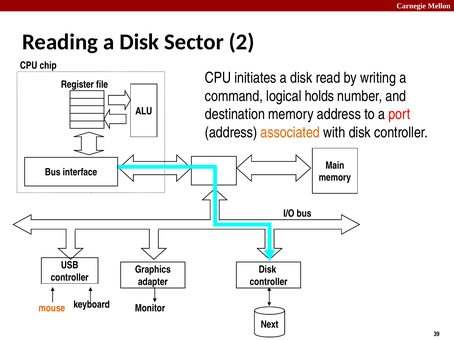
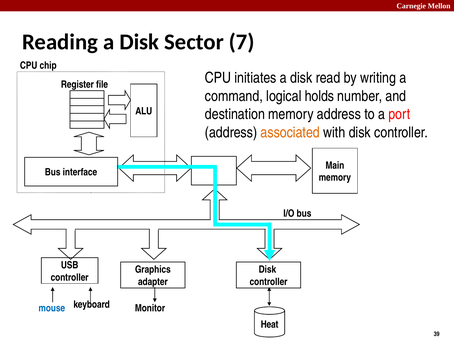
2: 2 -> 7 (242, 42)
mouse colour: orange -> blue (52, 309)
Next: Next -> Heat (270, 325)
